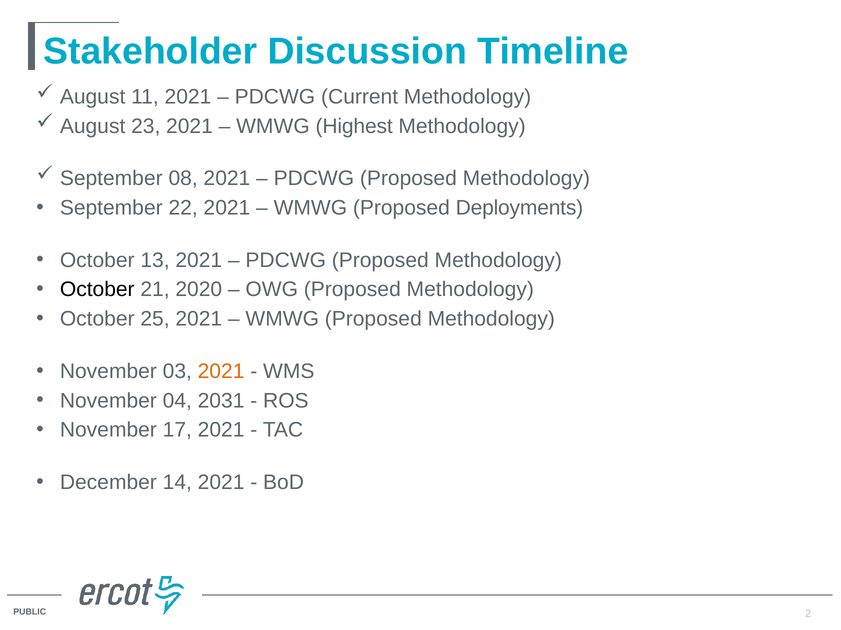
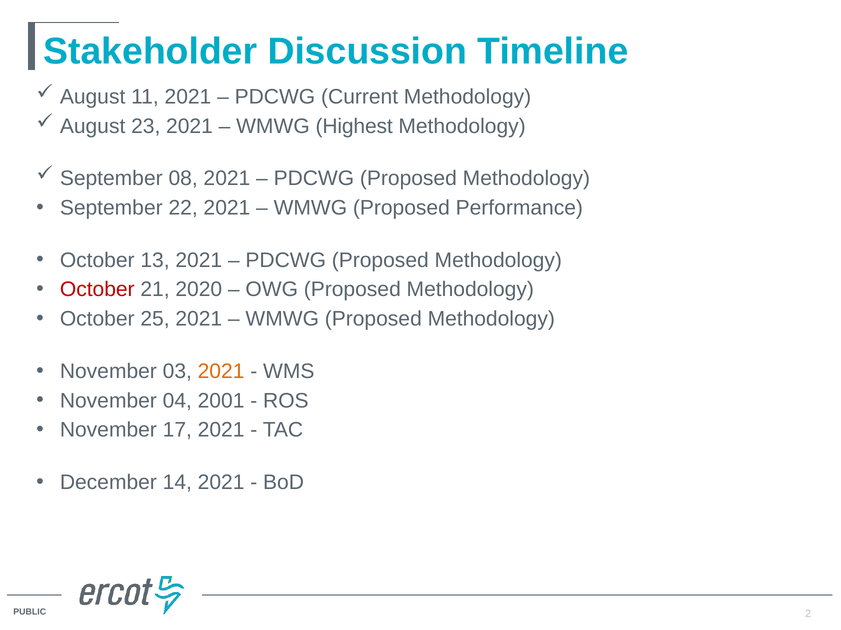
Deployments: Deployments -> Performance (519, 208)
October colour: black -> red (97, 290)
2031: 2031 -> 2001 (221, 401)
